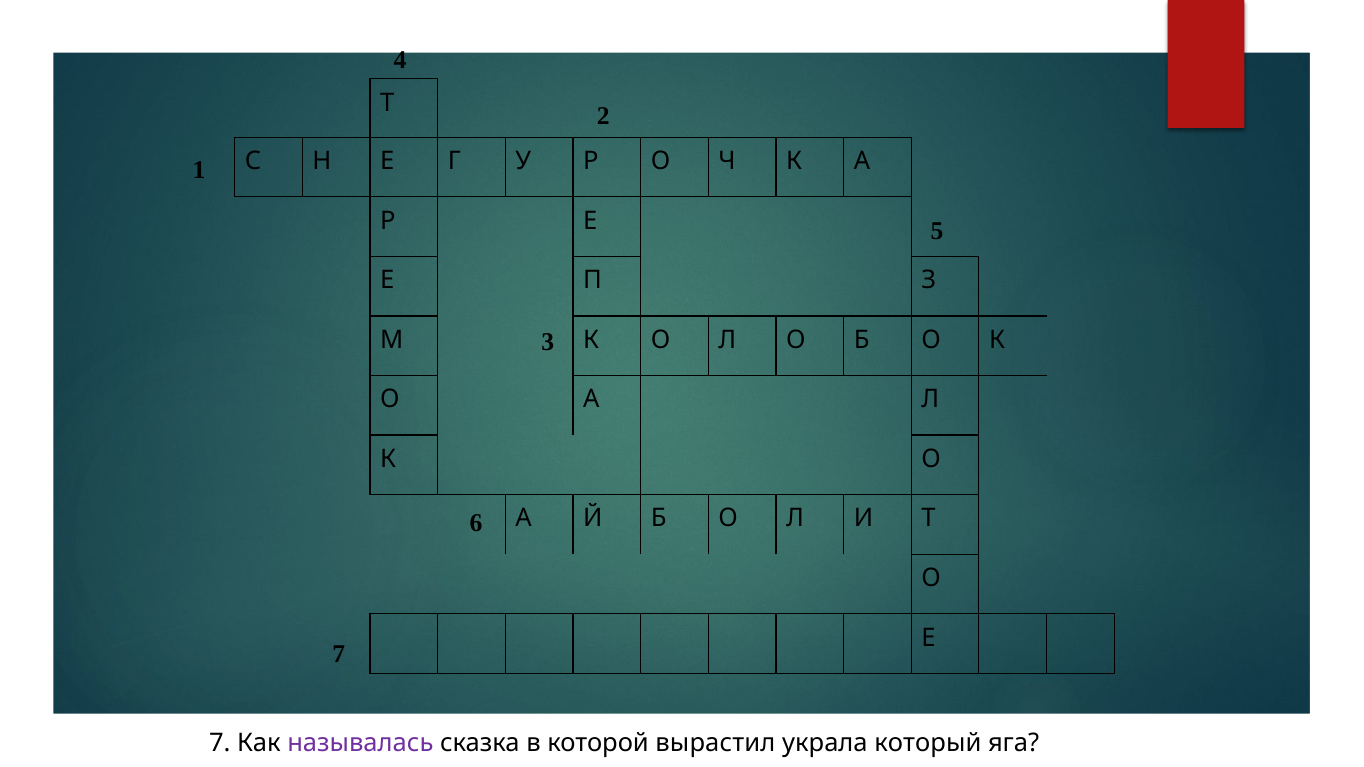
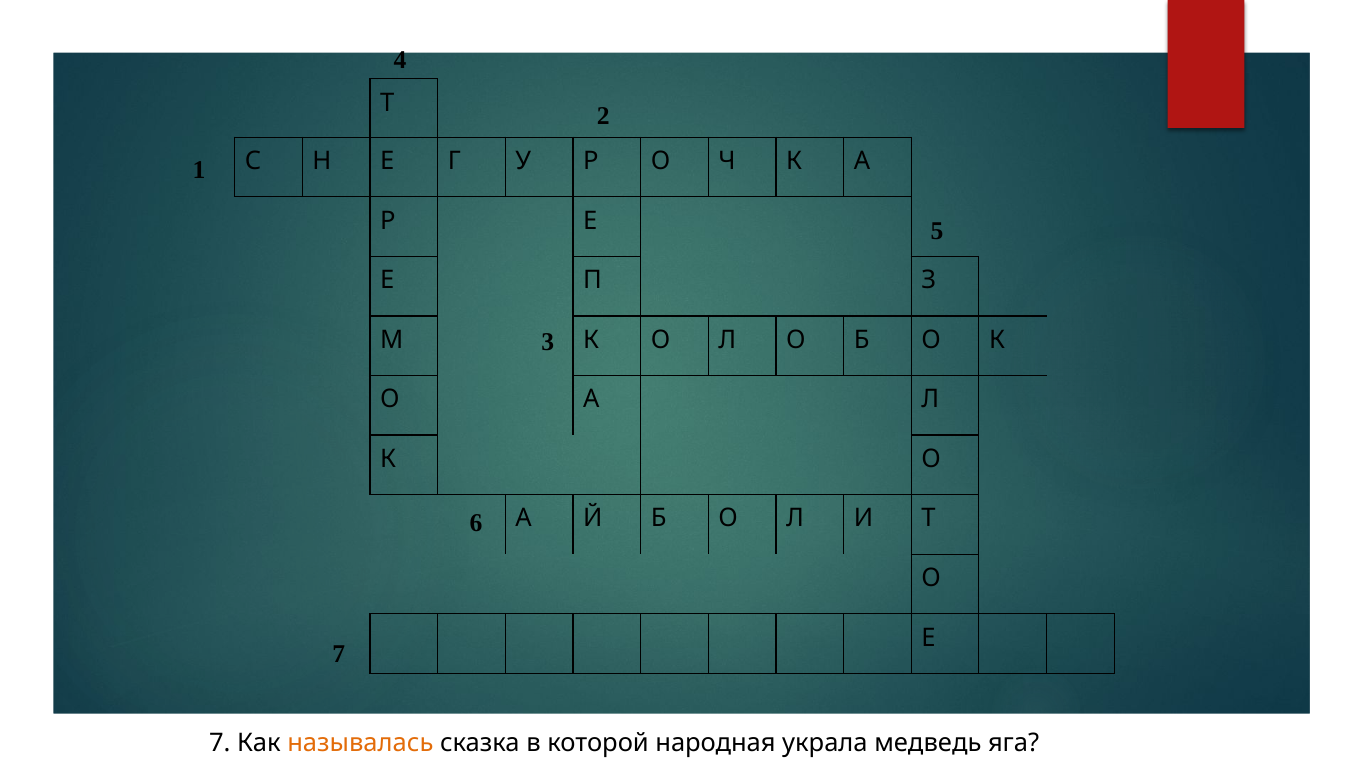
называлась colour: purple -> orange (360, 743)
вырастил: вырастил -> народная (715, 743)
который: который -> медведь (928, 743)
